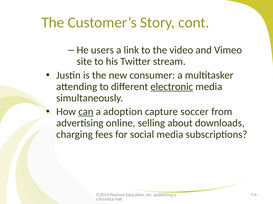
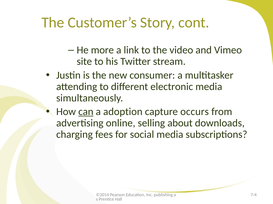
users: users -> more (102, 50)
electronic underline: present -> none (172, 87)
soccer: soccer -> occurs (195, 112)
